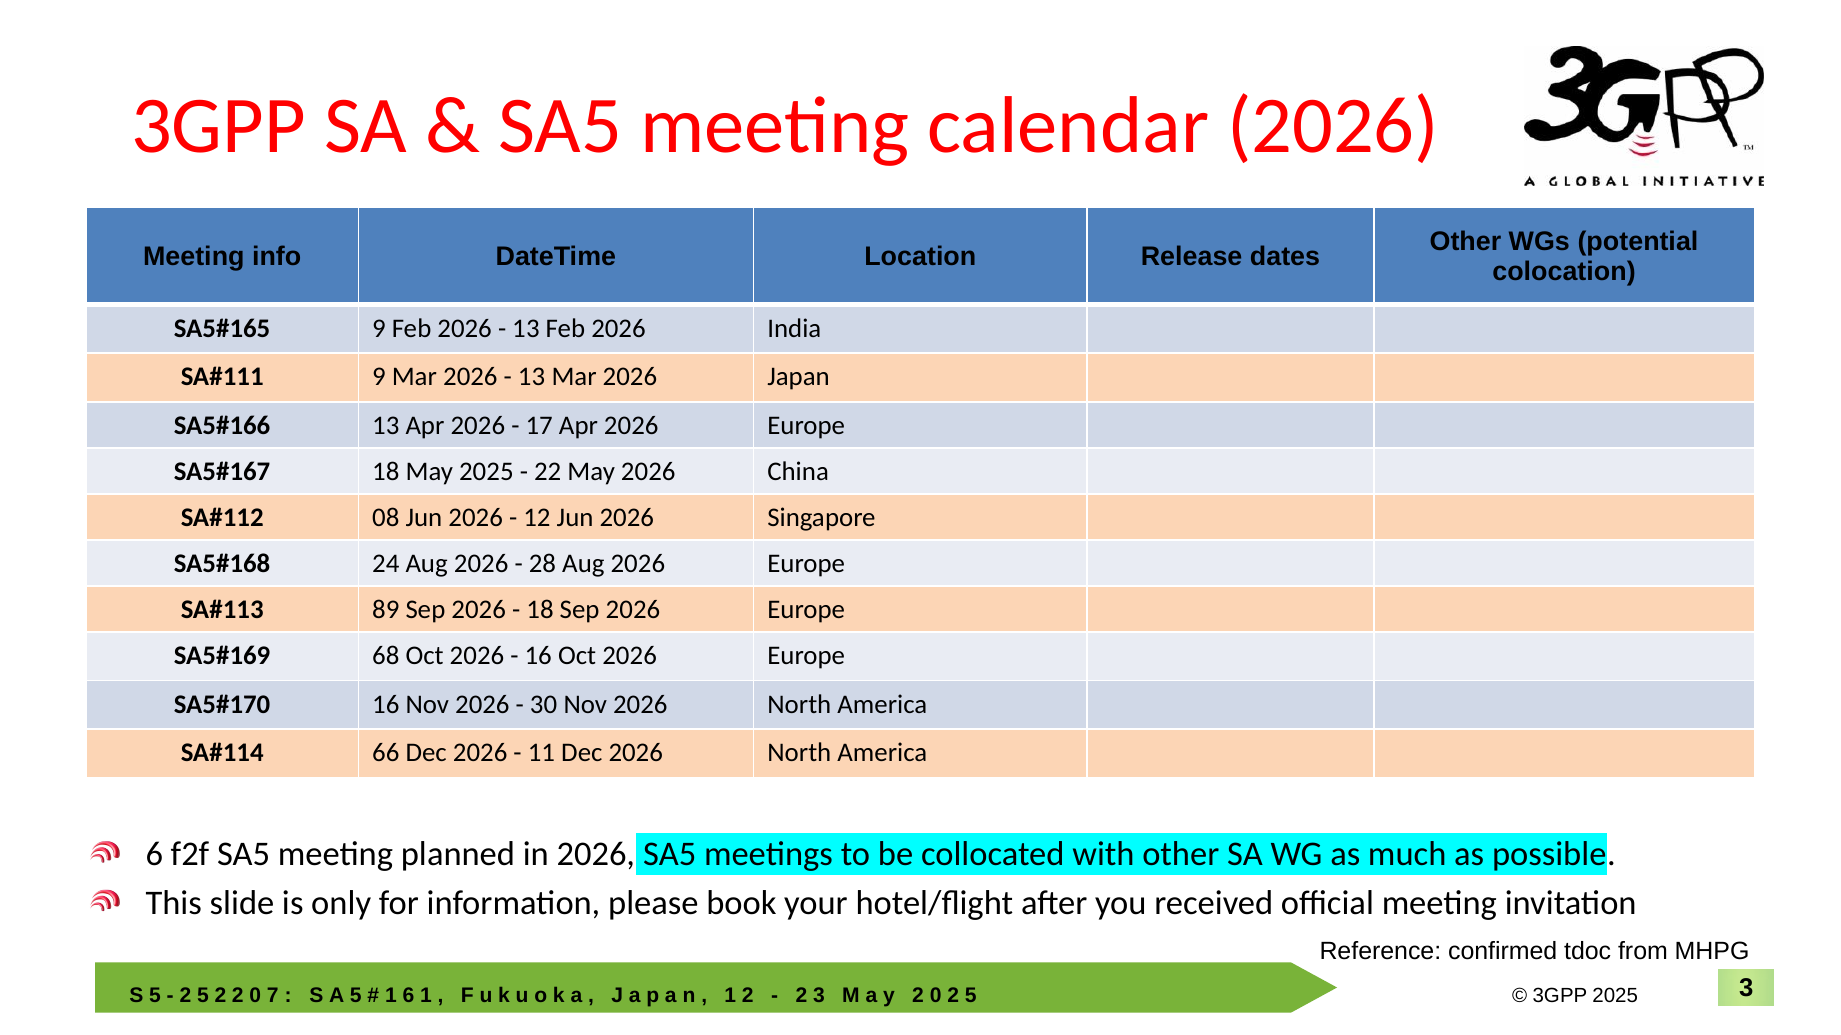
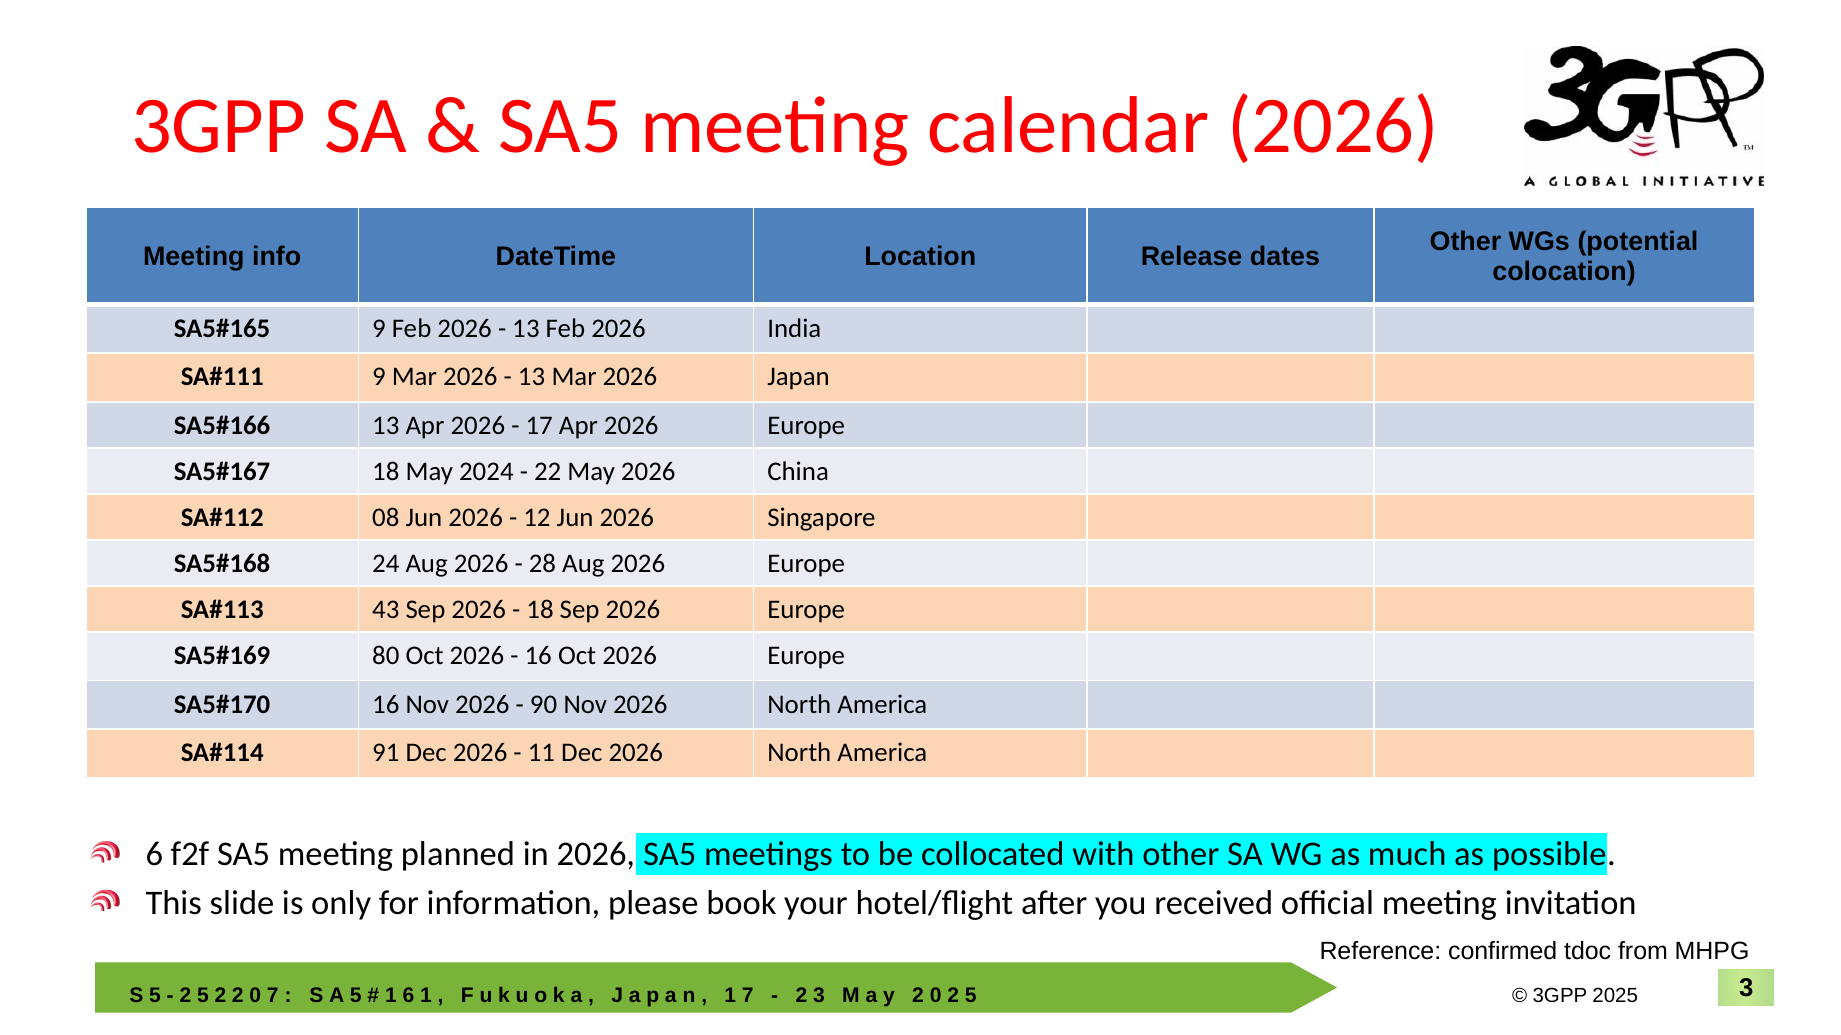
May 2025: 2025 -> 2024 (486, 472)
89: 89 -> 43 (386, 610)
68: 68 -> 80 (386, 656)
30: 30 -> 90 (544, 705)
66: 66 -> 91 (386, 753)
2: 2 -> 7 (748, 996)
